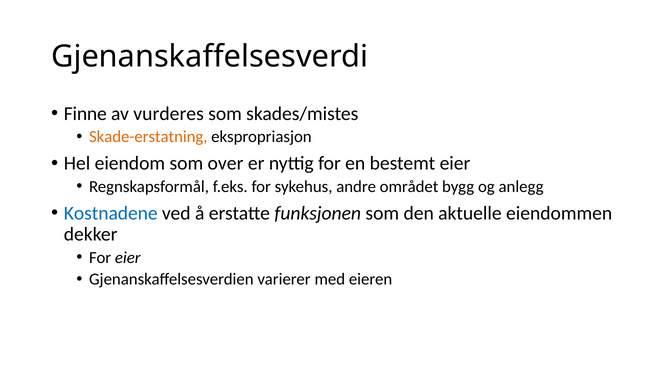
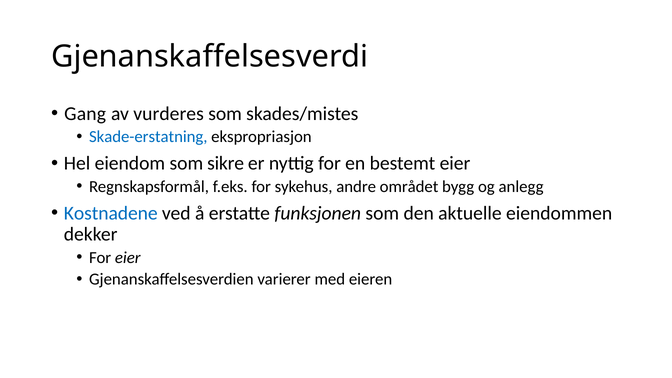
Finne: Finne -> Gang (85, 114)
Skade-erstatning colour: orange -> blue (148, 137)
over: over -> sikre (226, 163)
